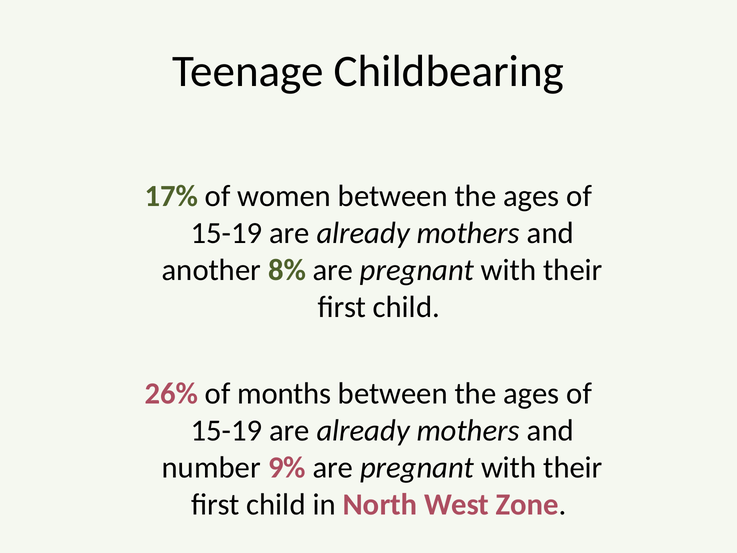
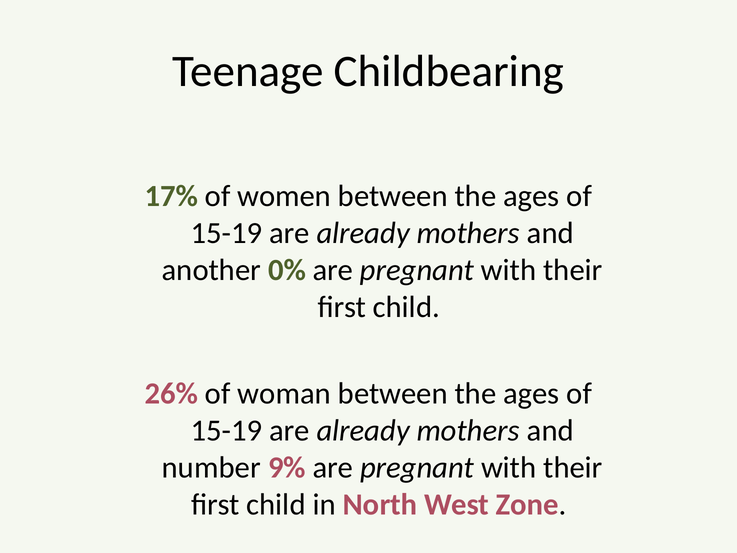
8%: 8% -> 0% (287, 270)
months: months -> woman (284, 394)
